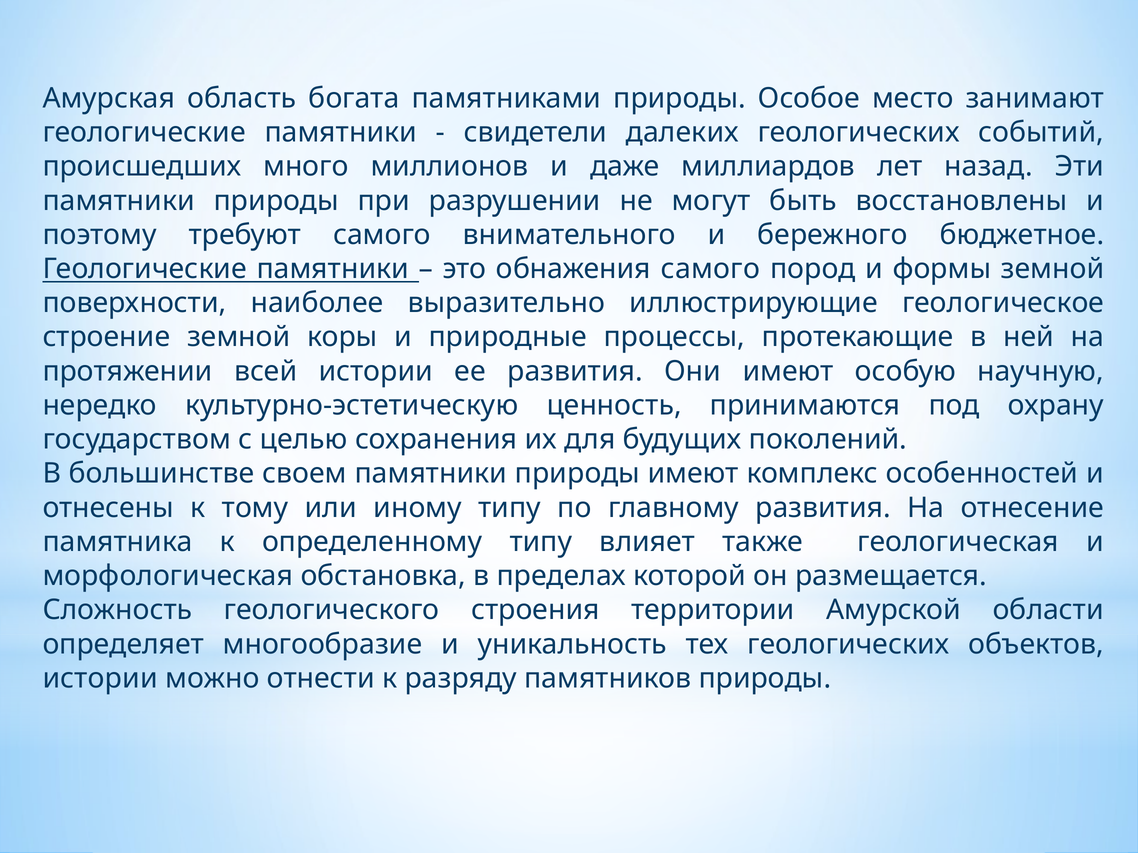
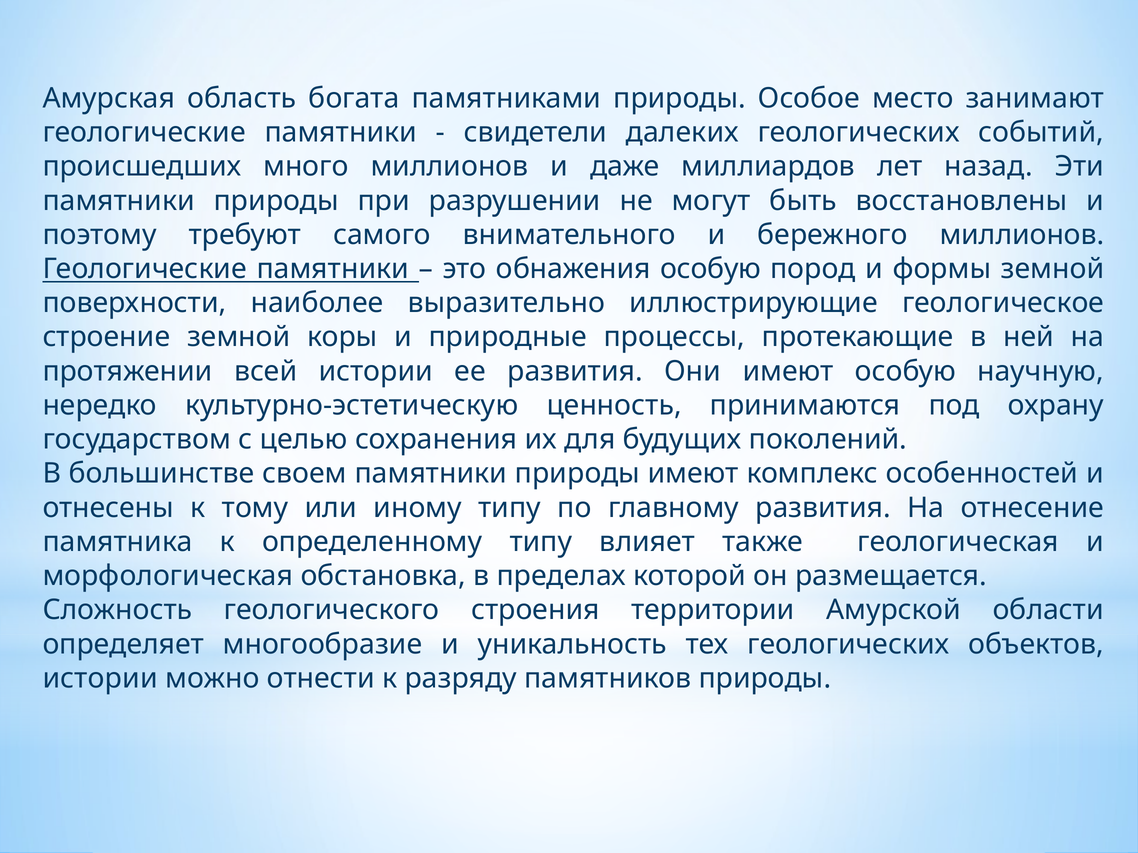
бережного бюджетное: бюджетное -> миллионов (1022, 235)
обнажения самого: самого -> особую (711, 269)
